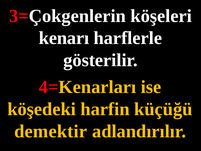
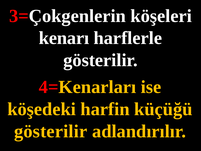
demektir: demektir -> gösterilir (51, 131)
